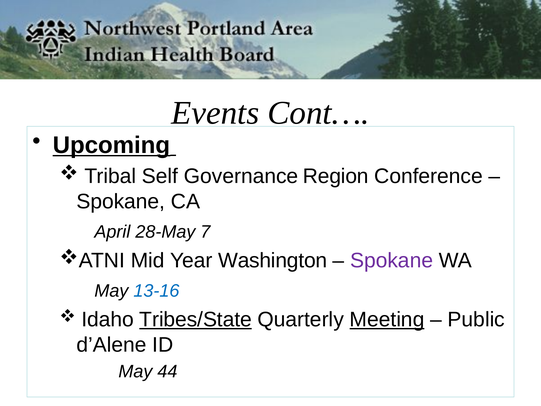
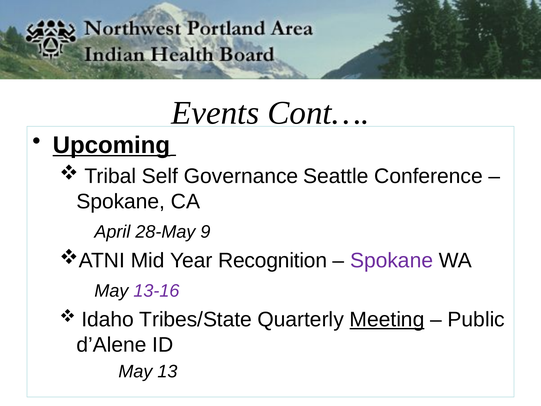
Region: Region -> Seattle (336, 176)
7: 7 -> 9 (206, 232)
Washington: Washington -> Recognition (273, 260)
13-16 colour: blue -> purple (157, 291)
Tribes/State underline: present -> none (196, 319)
44: 44 -> 13 (168, 371)
